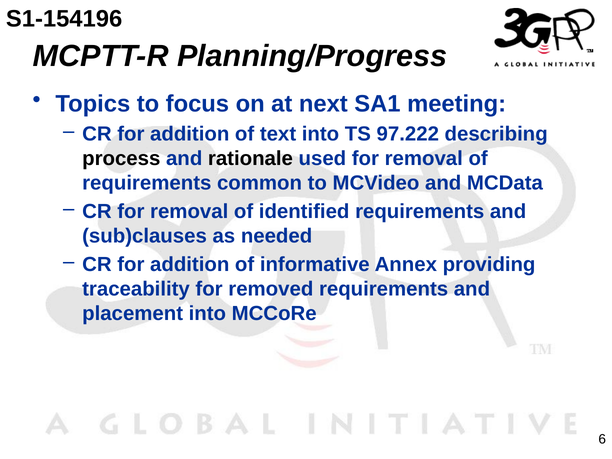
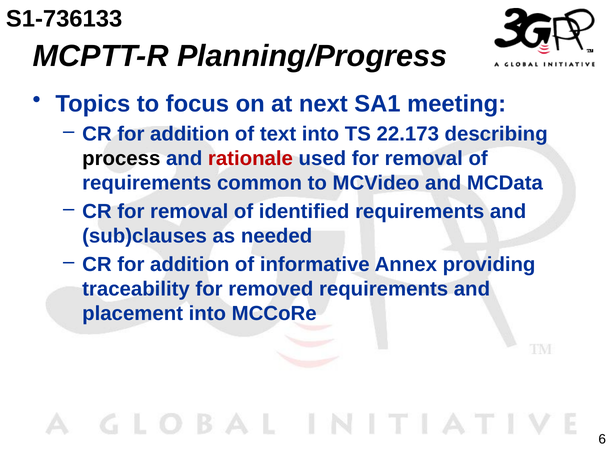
S1-154196: S1-154196 -> S1-736133 (64, 19)
97.222: 97.222 -> 22.173 (408, 134)
rationale colour: black -> red (250, 159)
